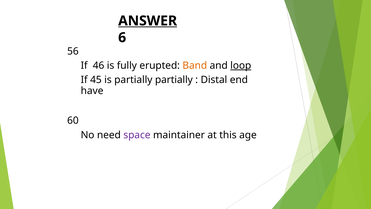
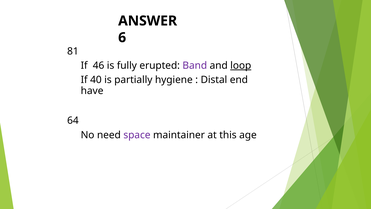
ANSWER underline: present -> none (148, 21)
56: 56 -> 81 (73, 51)
Band colour: orange -> purple (195, 65)
45: 45 -> 40 (96, 80)
partially partially: partially -> hygiene (174, 80)
60: 60 -> 64 (73, 120)
